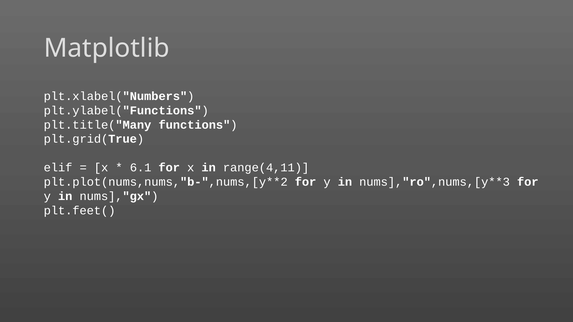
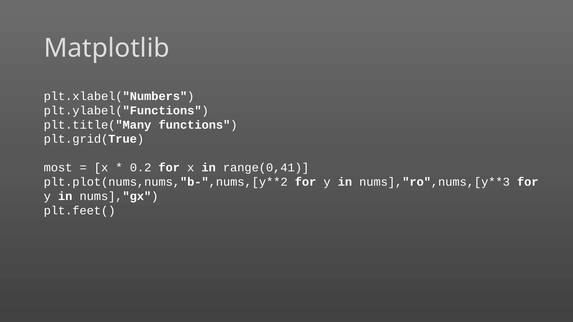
elif: elif -> most (58, 168)
6.1: 6.1 -> 0.2 (141, 168)
range(4,11: range(4,11 -> range(0,41 (266, 168)
